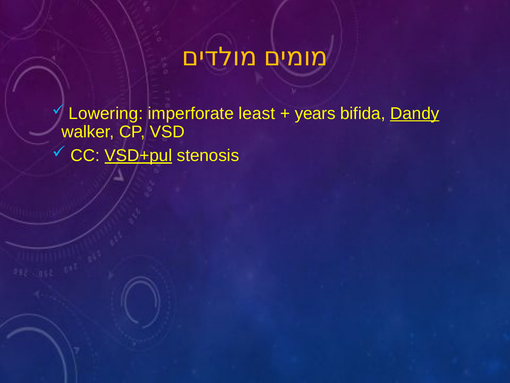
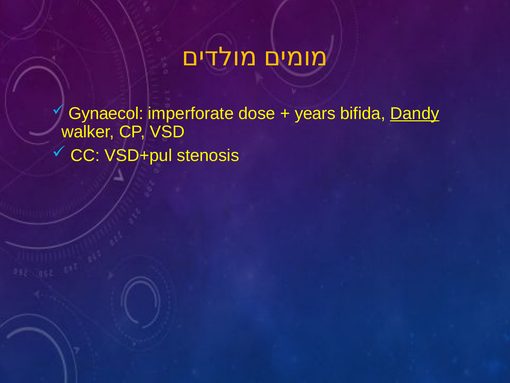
Lowering: Lowering -> Gynaecol (106, 113)
least: least -> dose (257, 113)
VSD+pul underline: present -> none (138, 155)
